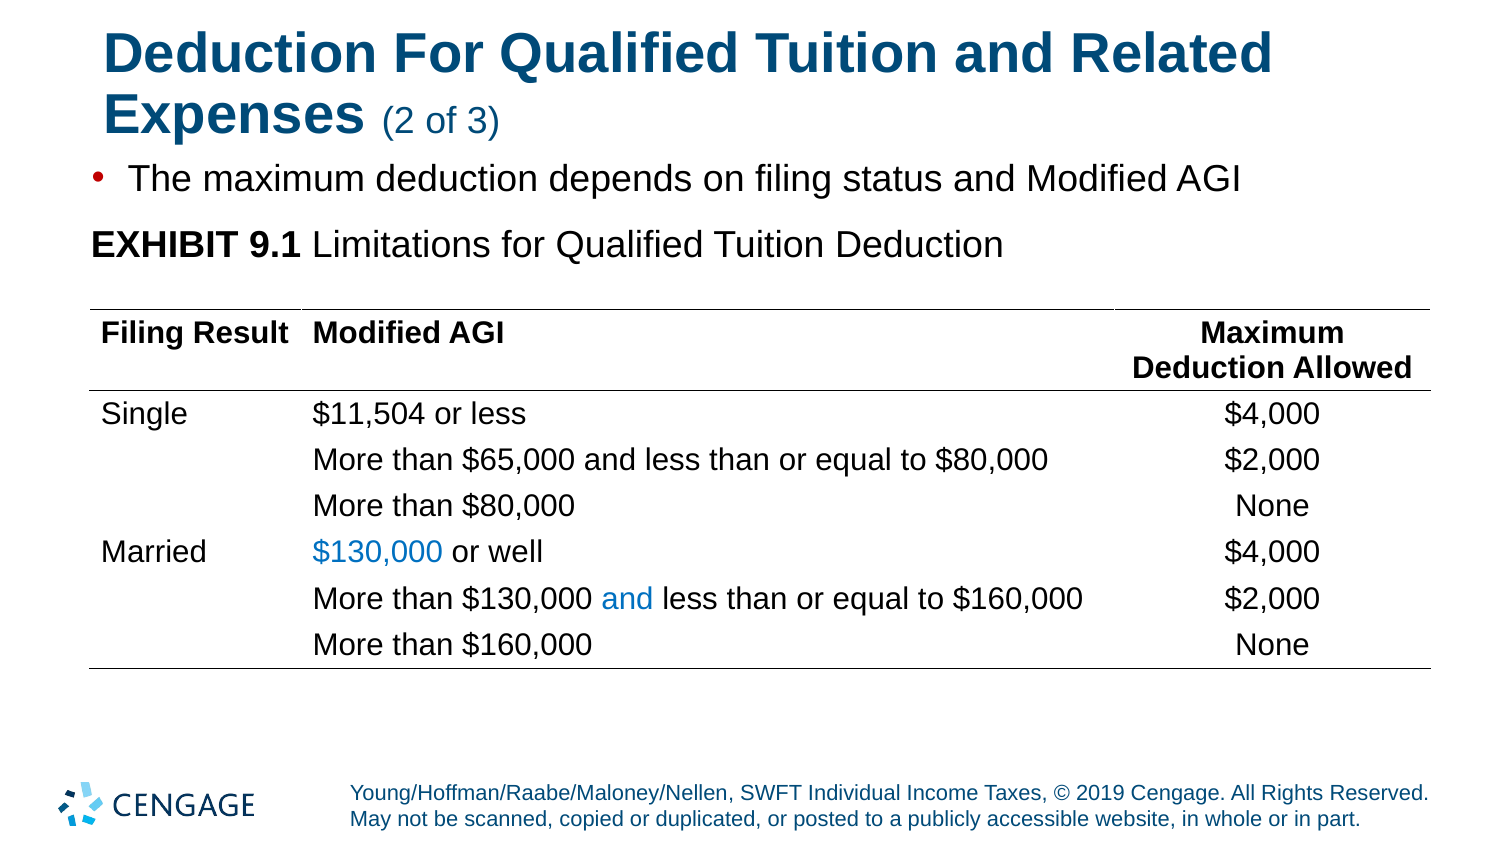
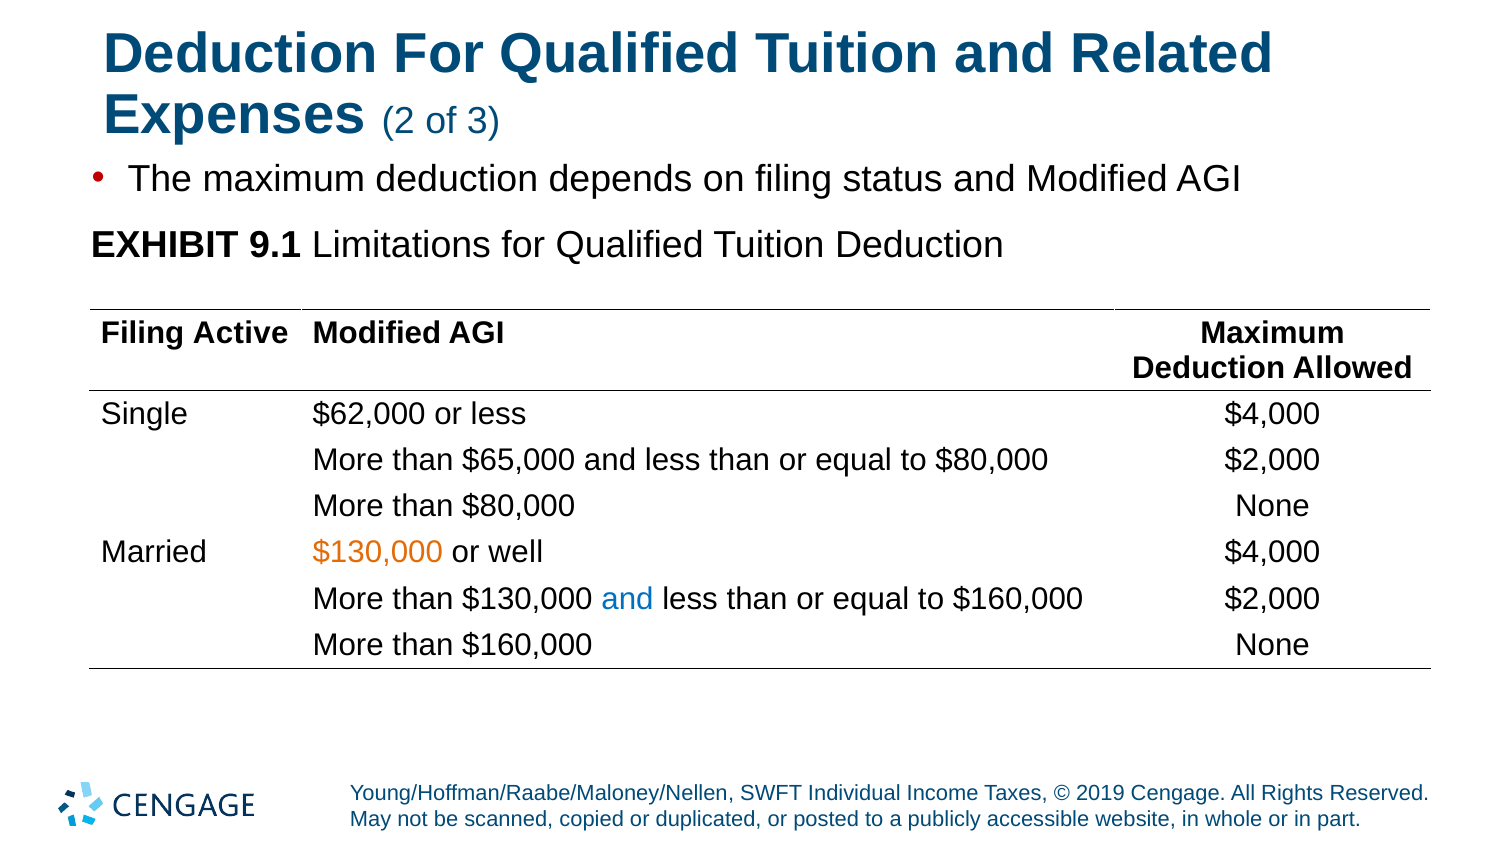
Result: Result -> Active (241, 333)
$11,504: $11,504 -> $62,000 (369, 414)
$130,000 colour: blue -> orange (378, 553)
